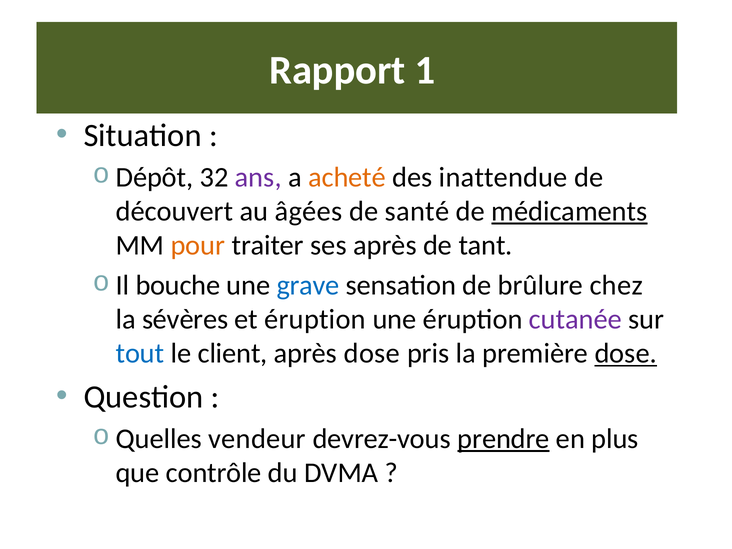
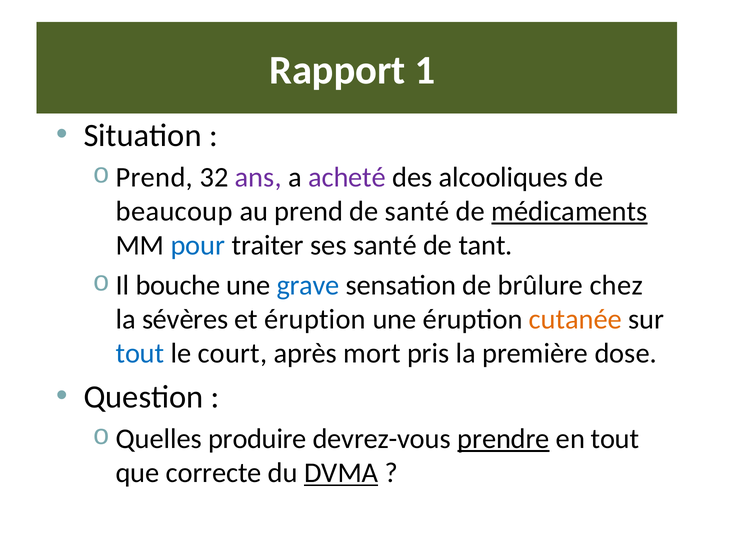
Dépôt: Dépôt -> Prend (154, 177)
acheté colour: orange -> purple (347, 177)
inattendue: inattendue -> alcooliques (503, 177)
découvert: découvert -> beaucoup (174, 211)
au âgées: âgées -> prend (309, 211)
pour colour: orange -> blue (198, 245)
ses après: après -> santé (385, 245)
cutanée colour: purple -> orange (575, 319)
client: client -> court (232, 353)
après dose: dose -> mort (372, 353)
dose underline: present -> none (626, 353)
vendeur: vendeur -> produire (257, 439)
en plus: plus -> tout (615, 439)
contrôle: contrôle -> correcte (214, 473)
DVMA underline: none -> present (341, 473)
